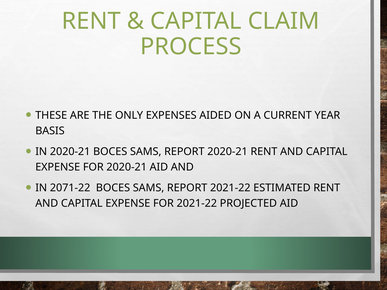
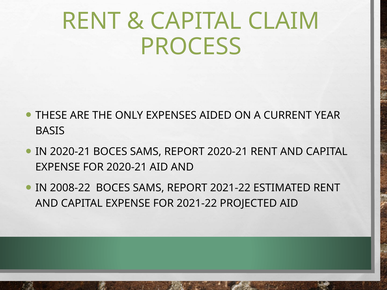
2071-22: 2071-22 -> 2008-22 (70, 188)
